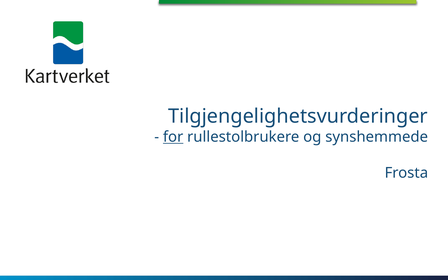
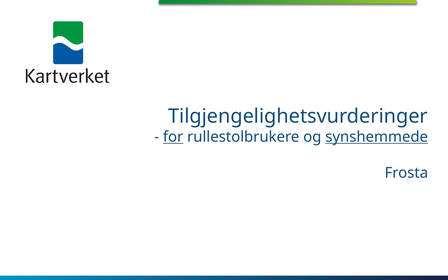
synshemmede underline: none -> present (377, 137)
